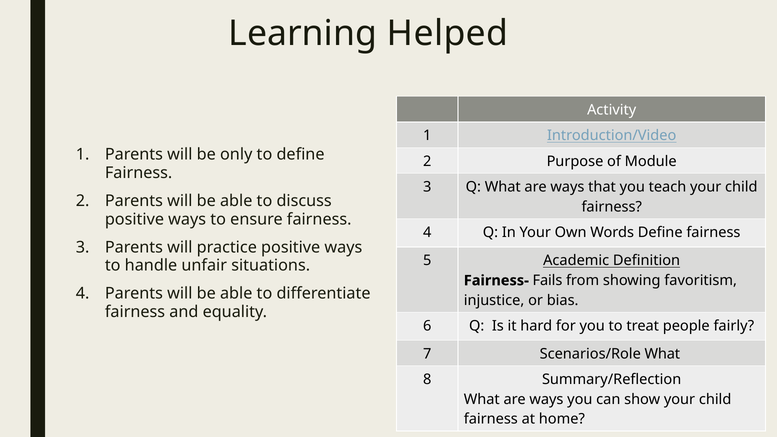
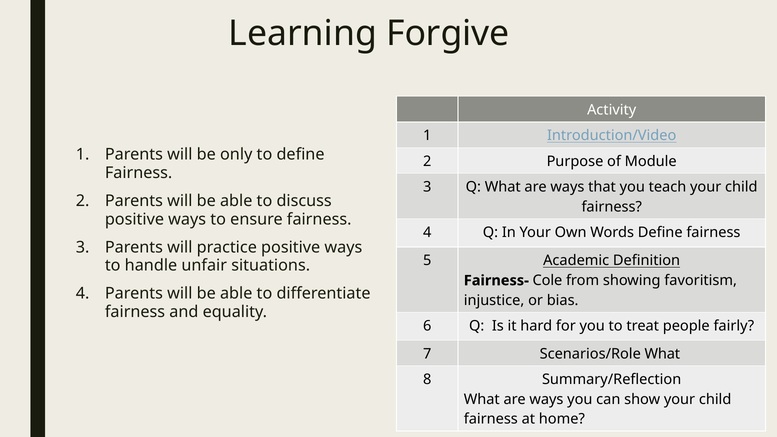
Helped: Helped -> Forgive (448, 34)
Fails: Fails -> Cole (547, 281)
